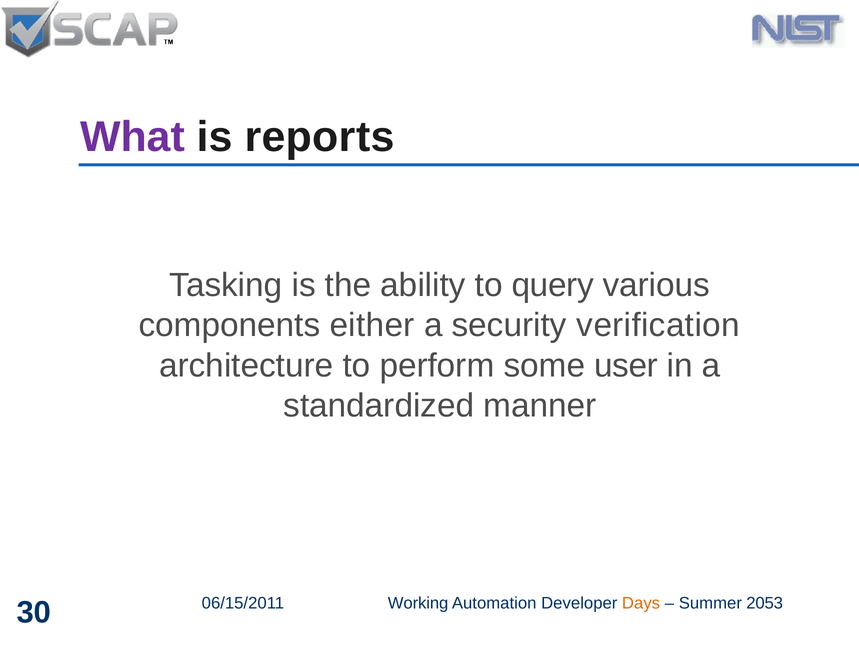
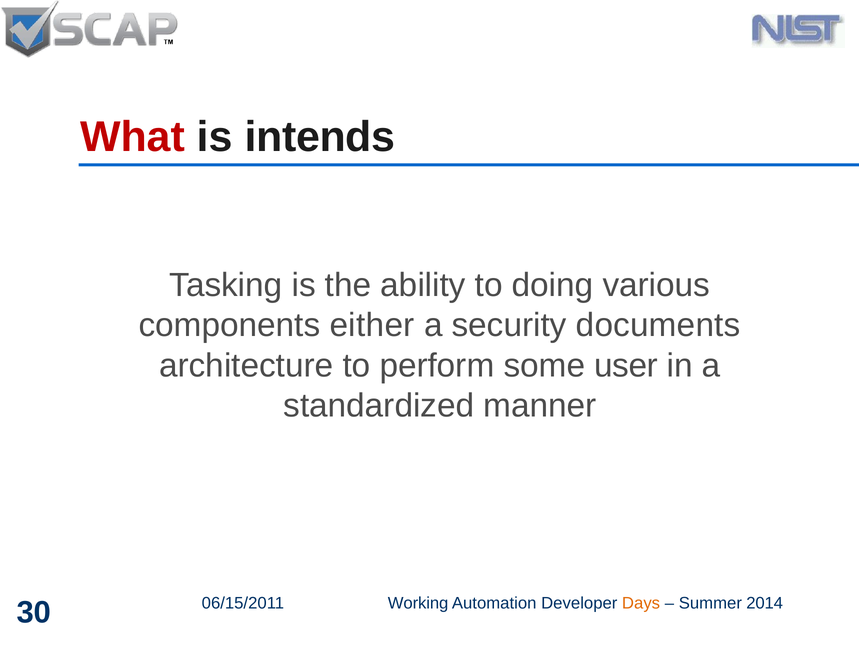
What colour: purple -> red (133, 137)
reports: reports -> intends (320, 137)
query: query -> doing (553, 285)
verification: verification -> documents (658, 325)
2053: 2053 -> 2014 (765, 602)
